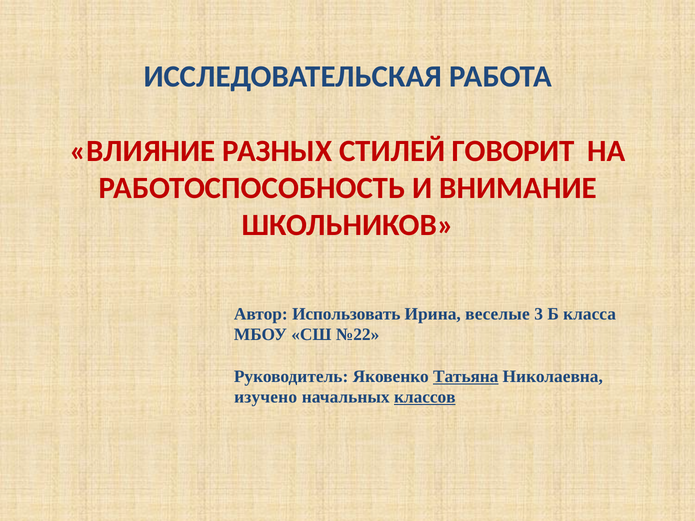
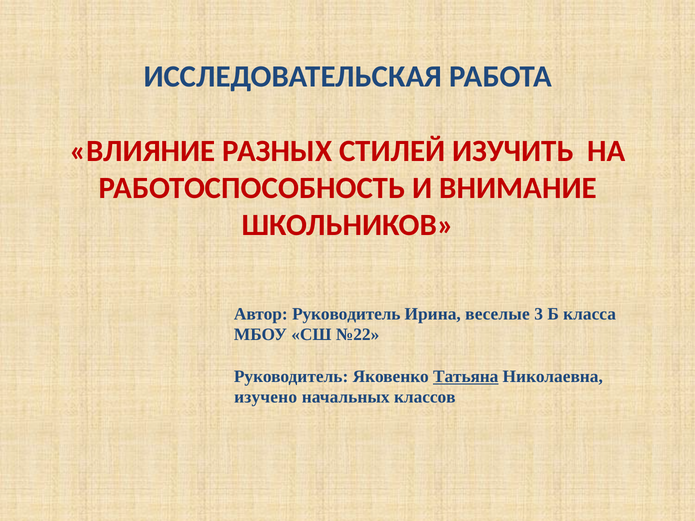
ГОВОРИТ: ГОВОРИТ -> ИЗУЧИТЬ (513, 151)
Автор Использовать: Использовать -> Руководитель (346, 314)
классов underline: present -> none (425, 397)
